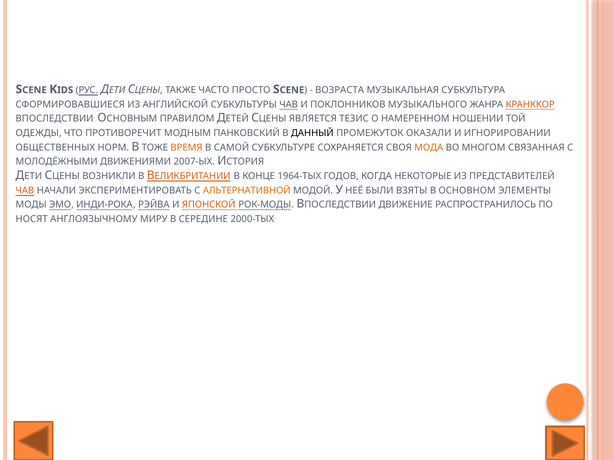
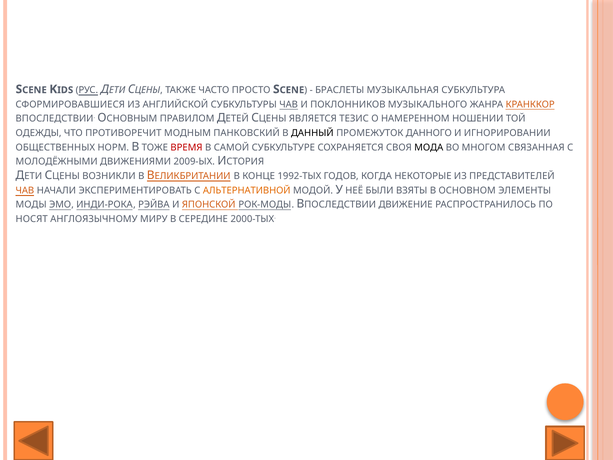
ВОЗРАСТА: ВОЗРАСТА -> БРАСЛЕТЫ (340, 90)
ОКАЗАЛИ: ОКАЗАЛИ -> ДАННОГО (429, 133)
ВРЕМЯ colour: orange -> red (187, 147)
МОДА colour: orange -> black (429, 147)
2007-ЫХ: 2007-ЫХ -> 2009-ЫХ (194, 162)
1964-ТЫХ: 1964-ТЫХ -> 1992-ТЫХ (299, 176)
